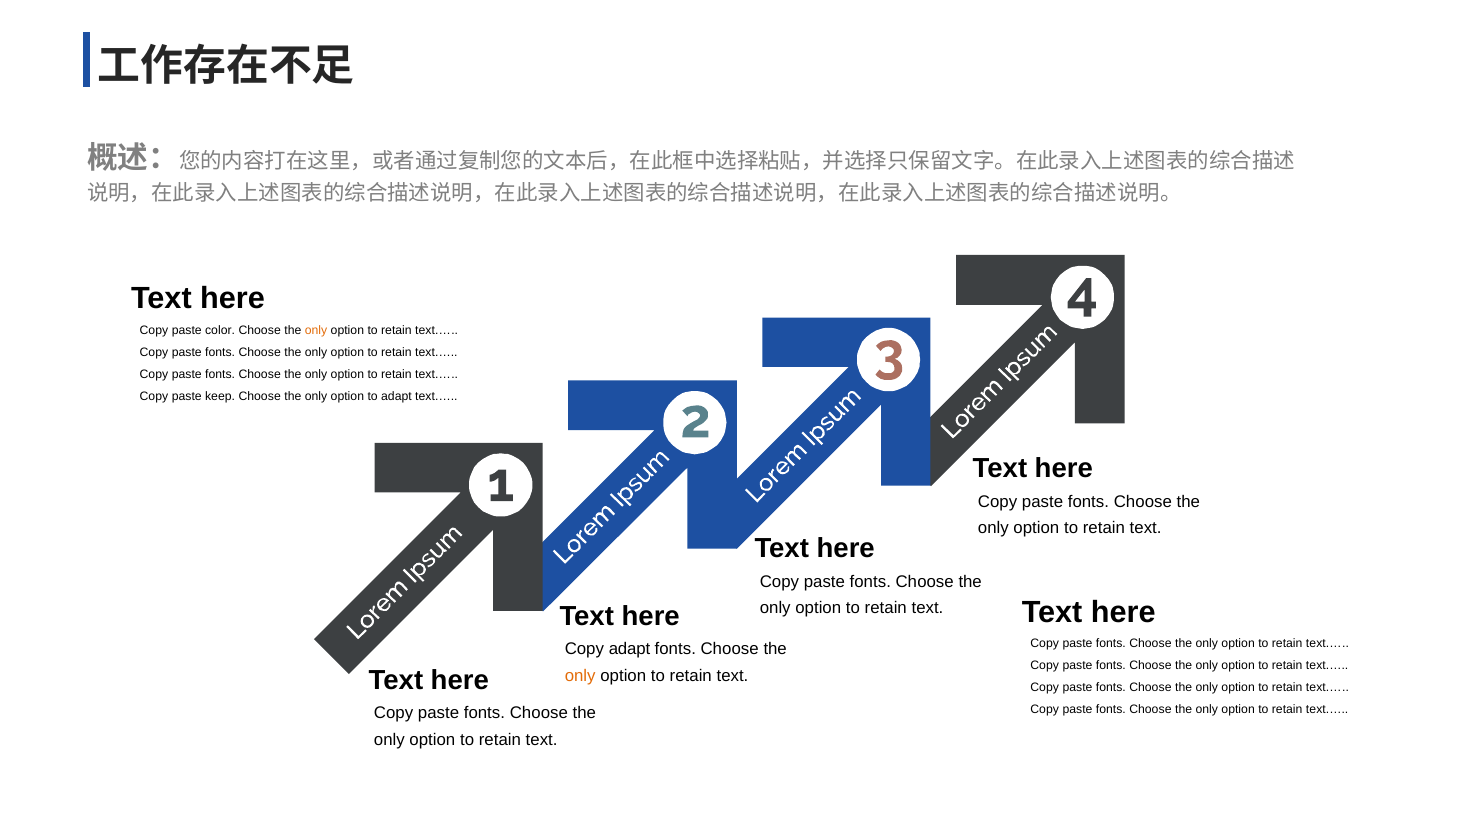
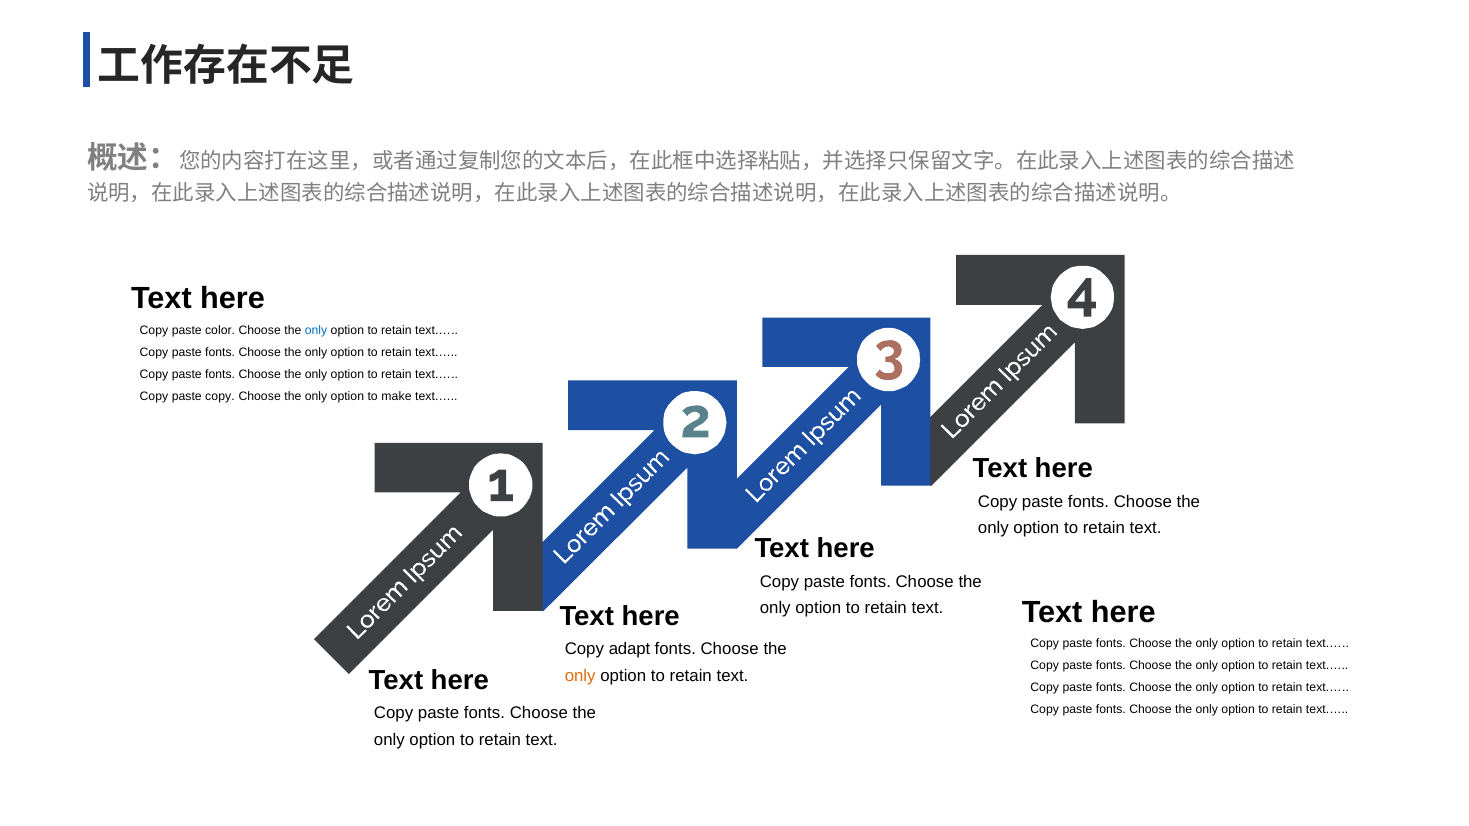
only colour: orange -> blue (316, 330)
paste keep: keep -> copy (220, 396)
to adapt: adapt -> make (396, 396)
